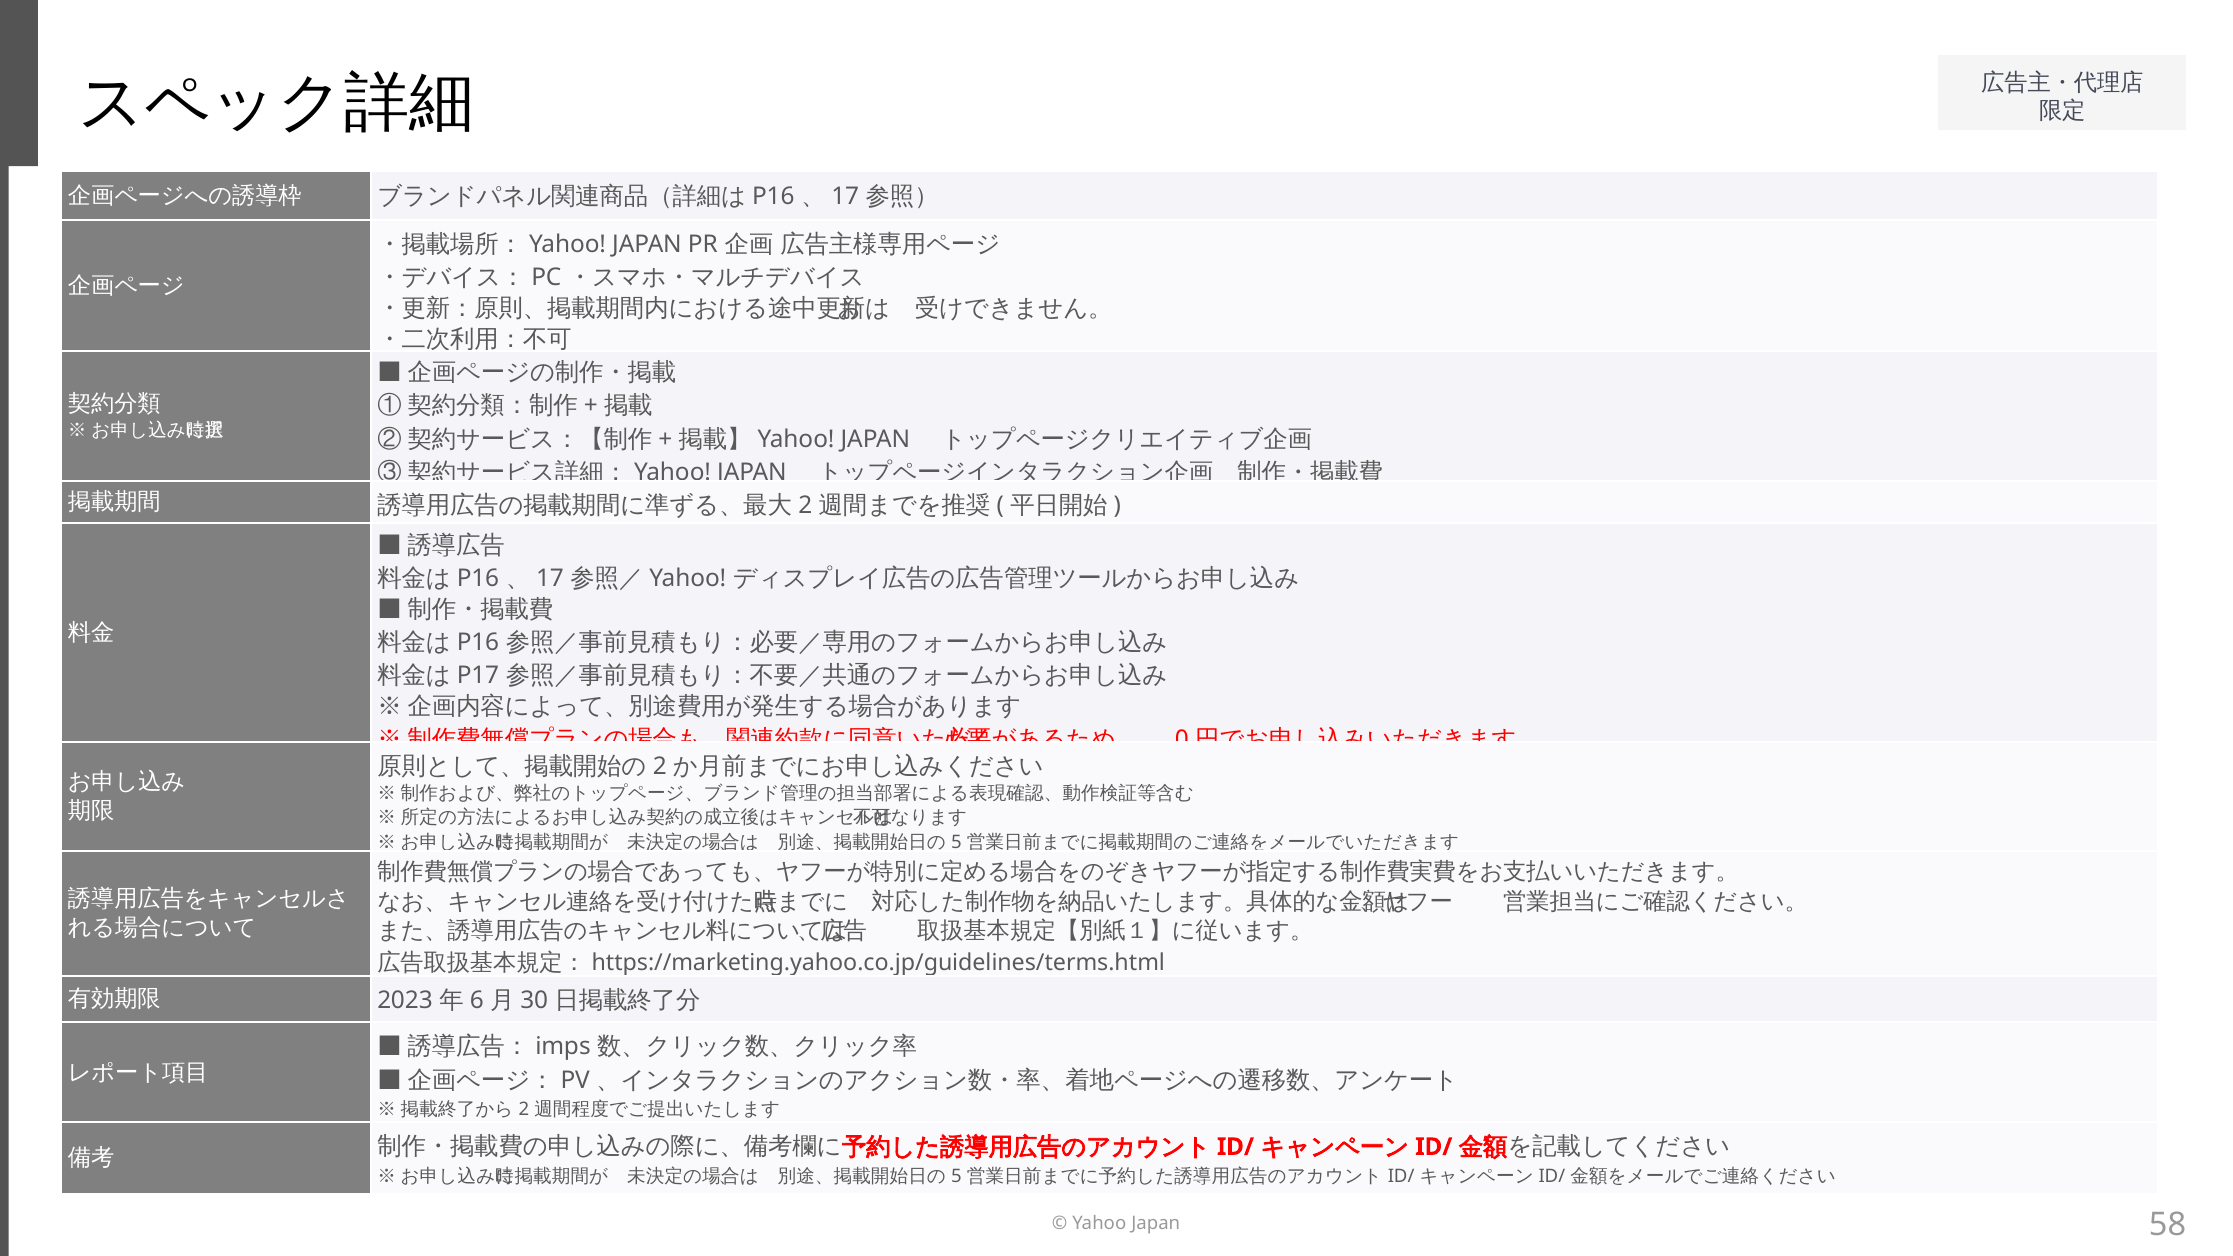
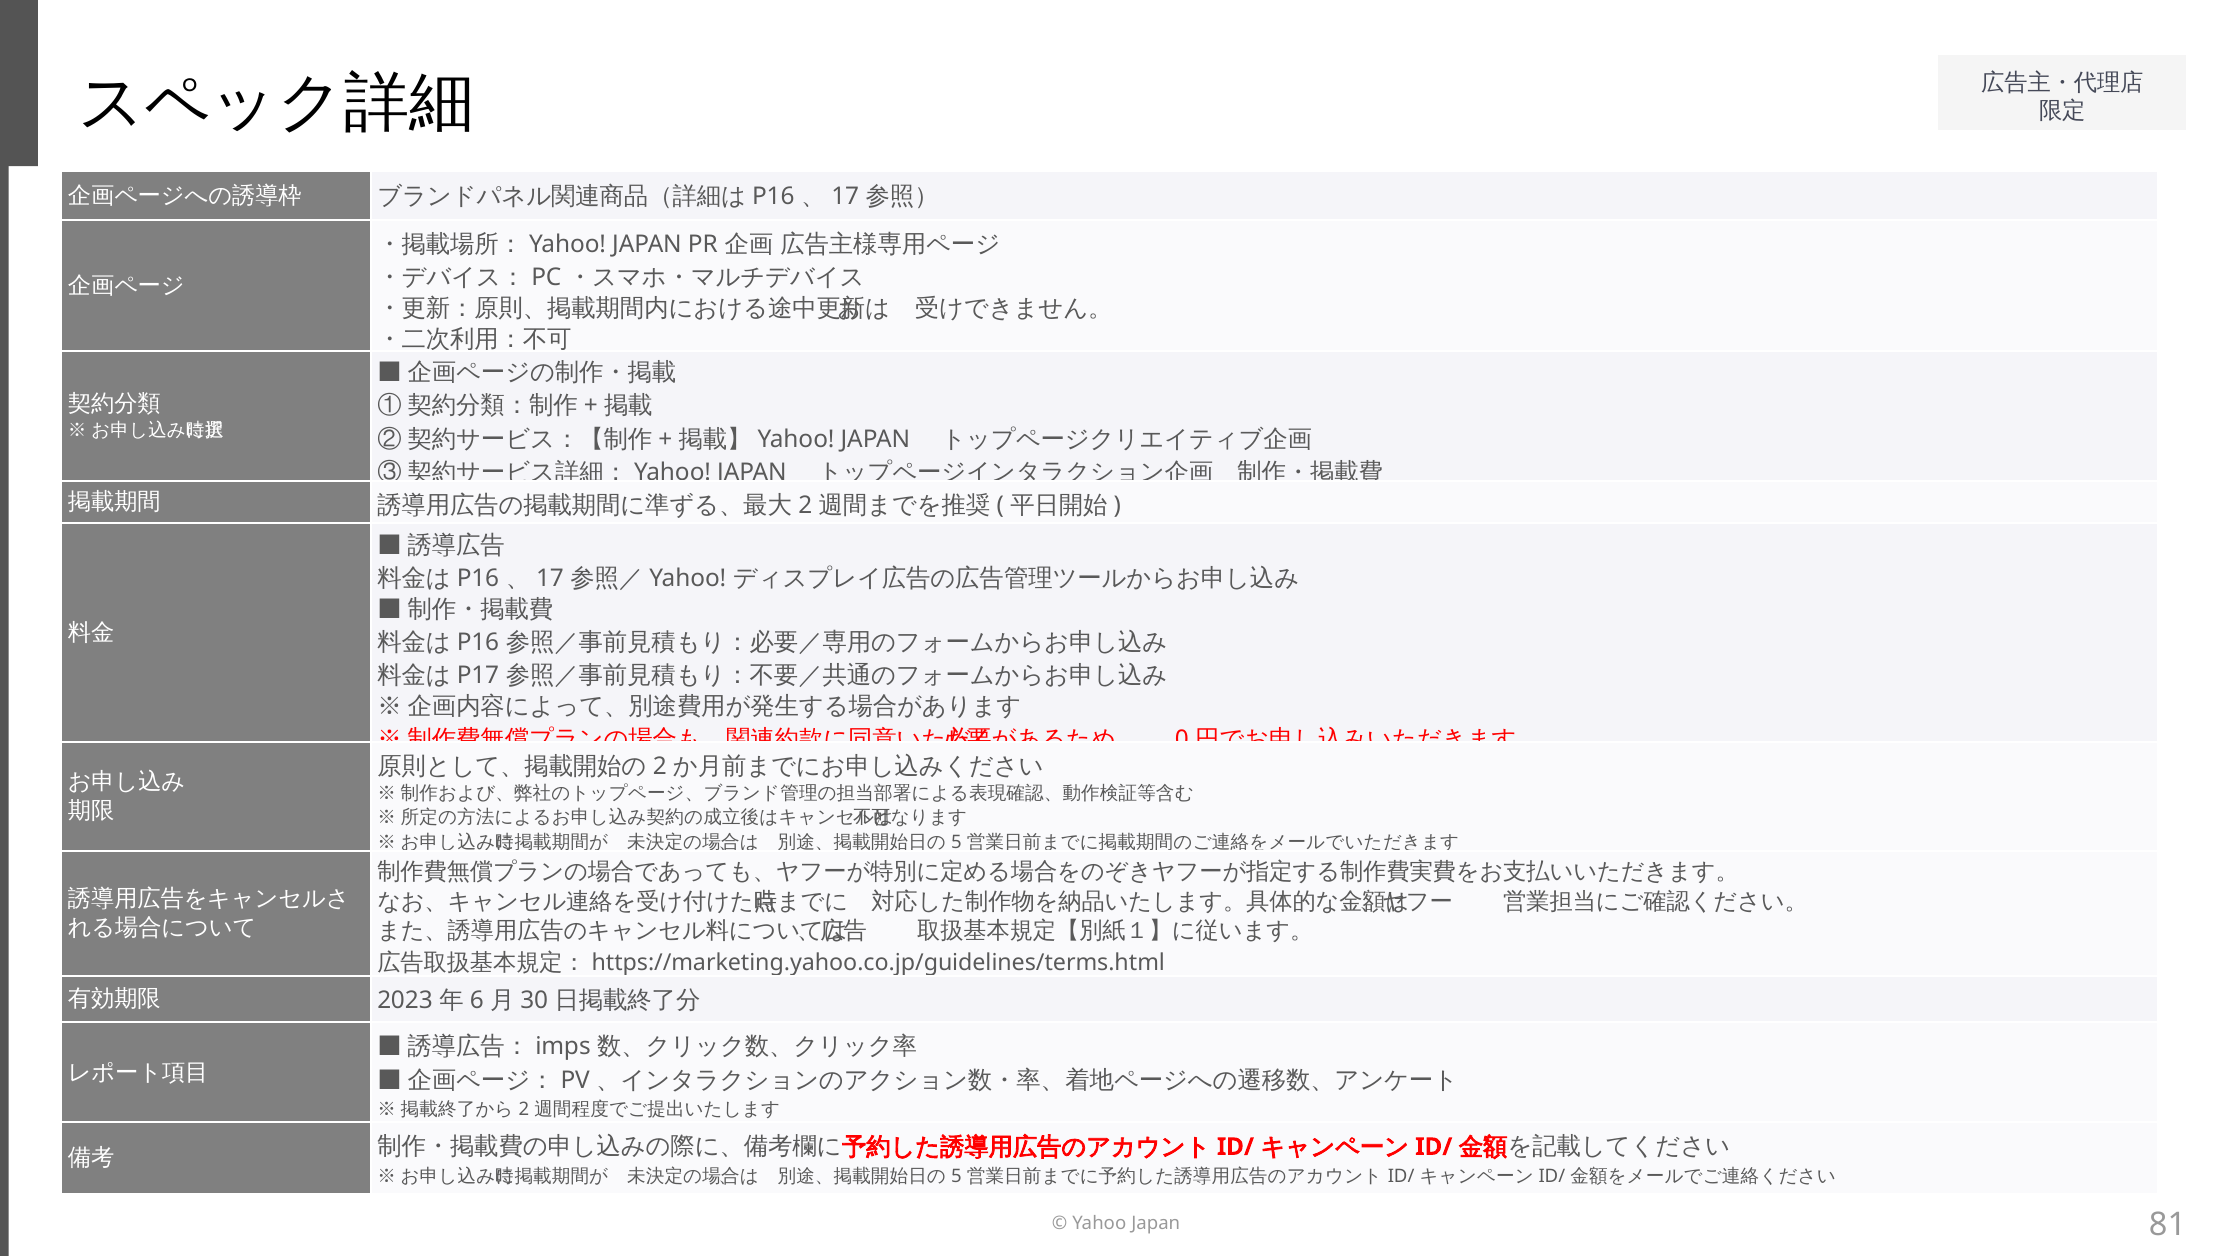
58: 58 -> 81 (2168, 1225)
